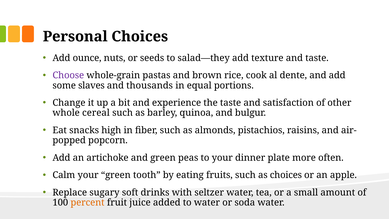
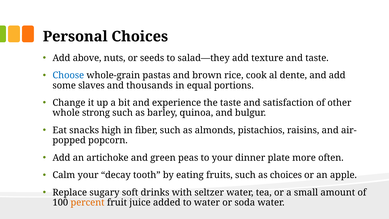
ounce: ounce -> above (87, 58)
Choose colour: purple -> blue (68, 75)
cereal: cereal -> strong (96, 113)
your green: green -> decay (116, 175)
